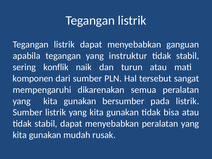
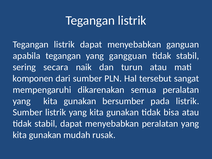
instruktur: instruktur -> gangguan (128, 56)
konflik: konflik -> secara (56, 67)
